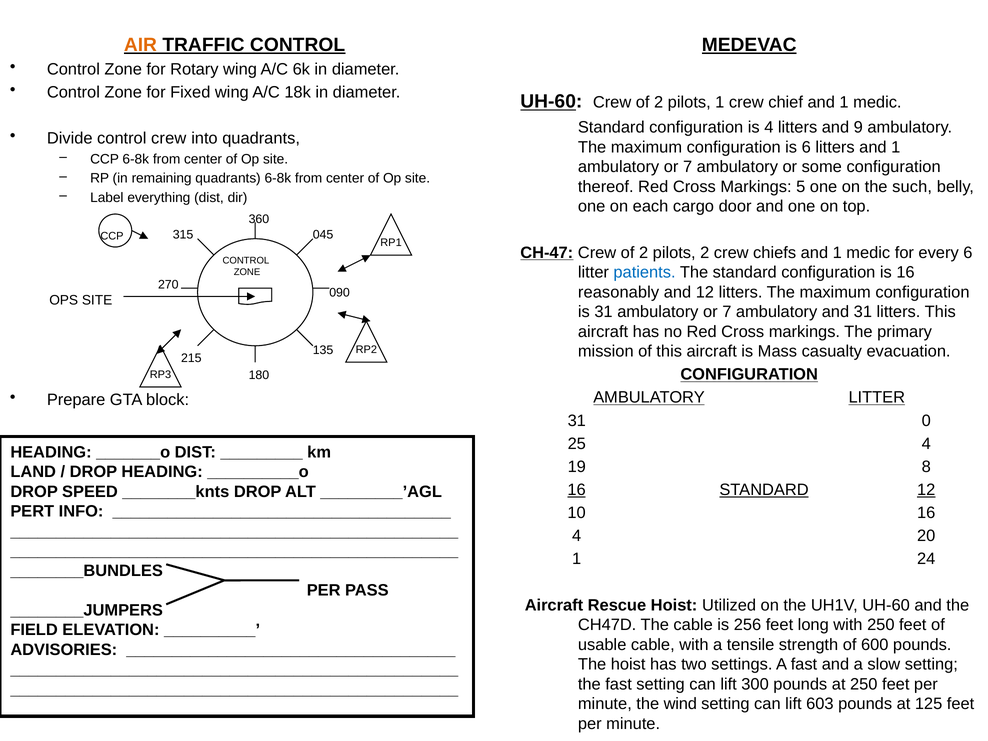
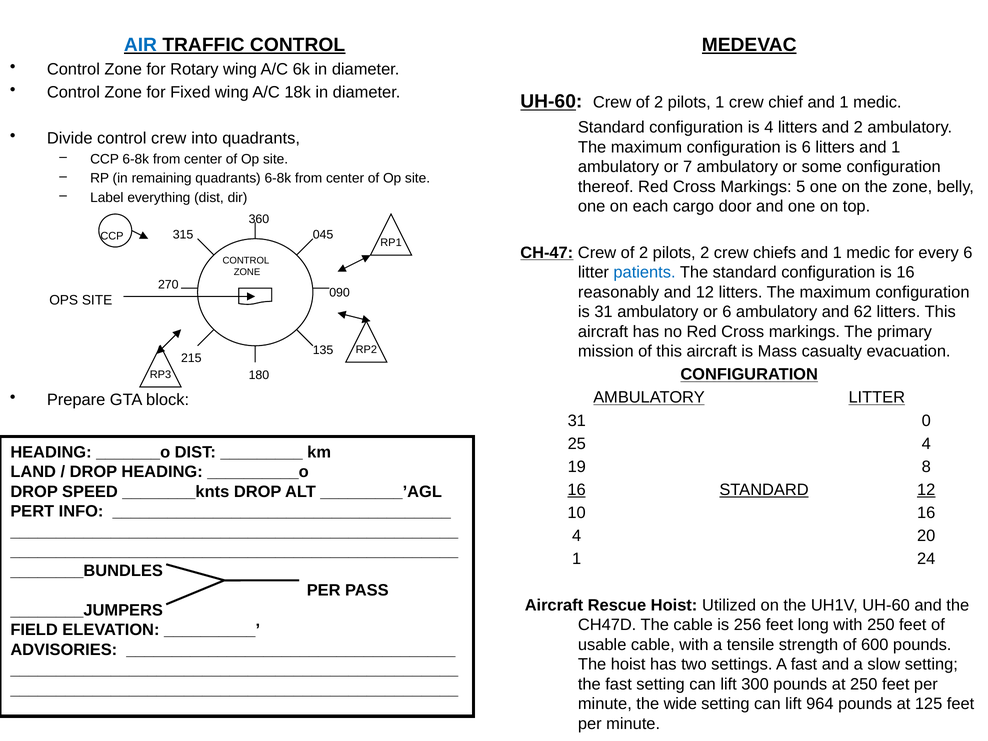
AIR colour: orange -> blue (140, 45)
and 9: 9 -> 2 (858, 127)
the such: such -> zone (912, 187)
31 ambulatory or 7: 7 -> 6 (727, 312)
and 31: 31 -> 62 (863, 312)
wind: wind -> wide (680, 704)
603: 603 -> 964 (820, 704)
